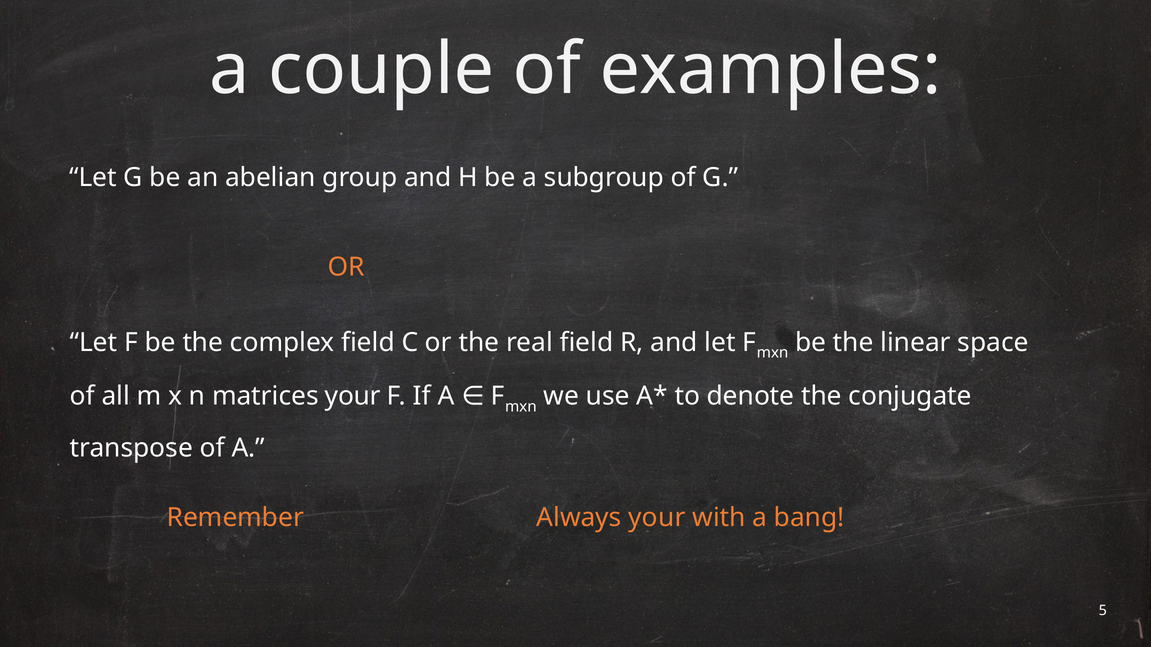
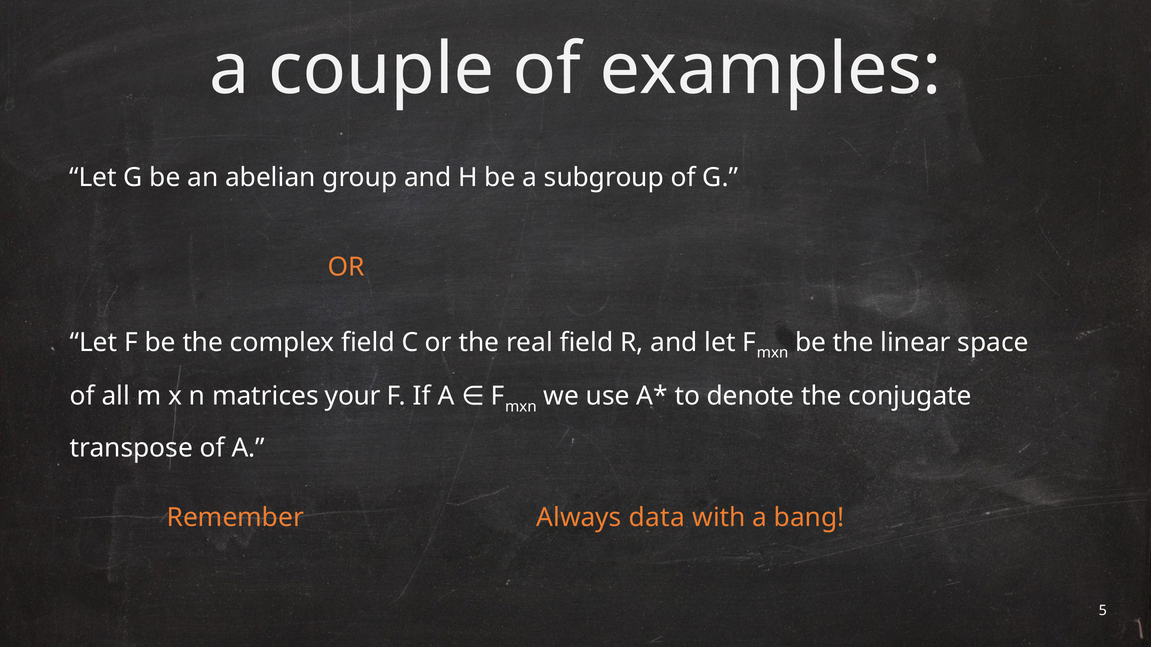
Always your: your -> data (657, 518)
